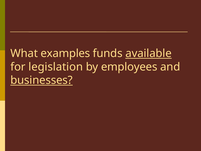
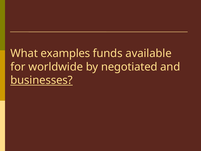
available underline: present -> none (149, 53)
legislation: legislation -> worldwide (56, 67)
employees: employees -> negotiated (129, 67)
